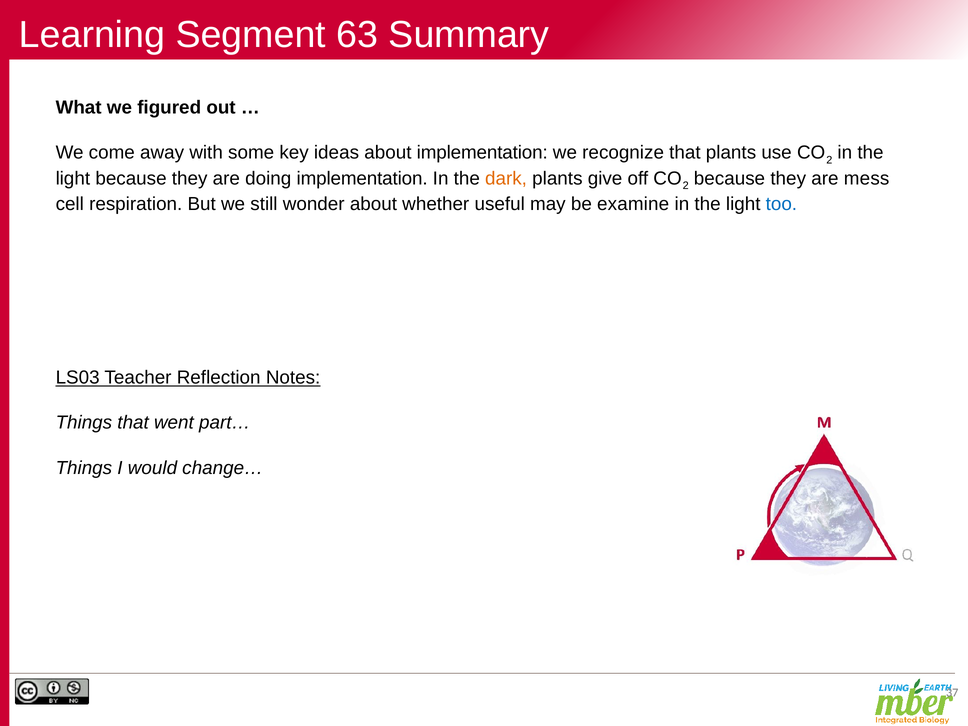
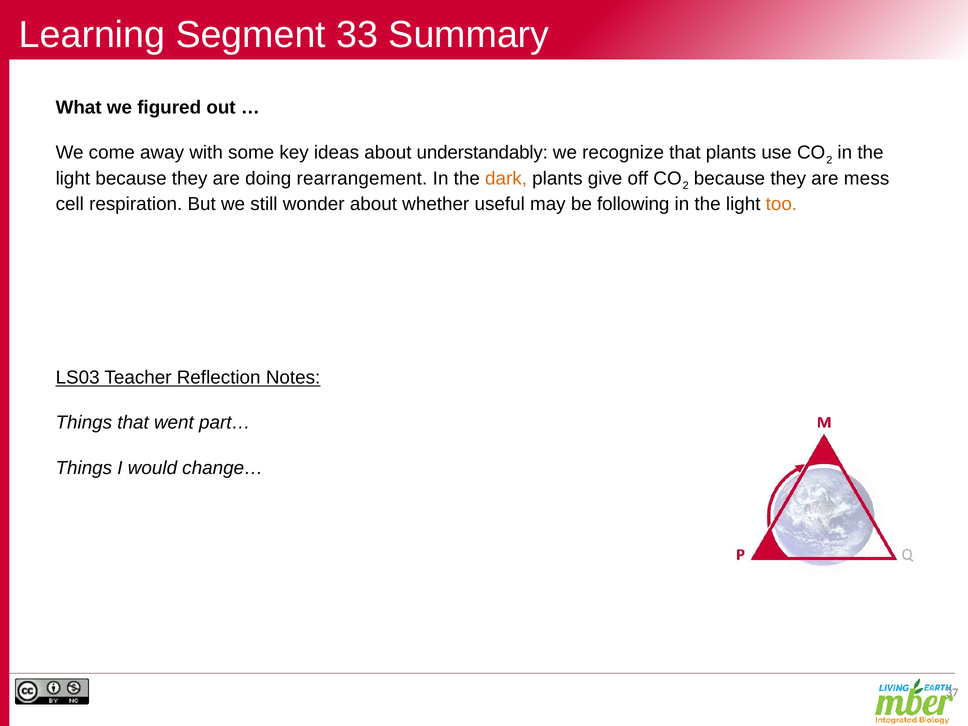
63: 63 -> 33 (357, 35)
about implementation: implementation -> understandably (482, 153)
doing implementation: implementation -> rearrangement (362, 178)
examine: examine -> following (633, 204)
too colour: blue -> orange (781, 204)
